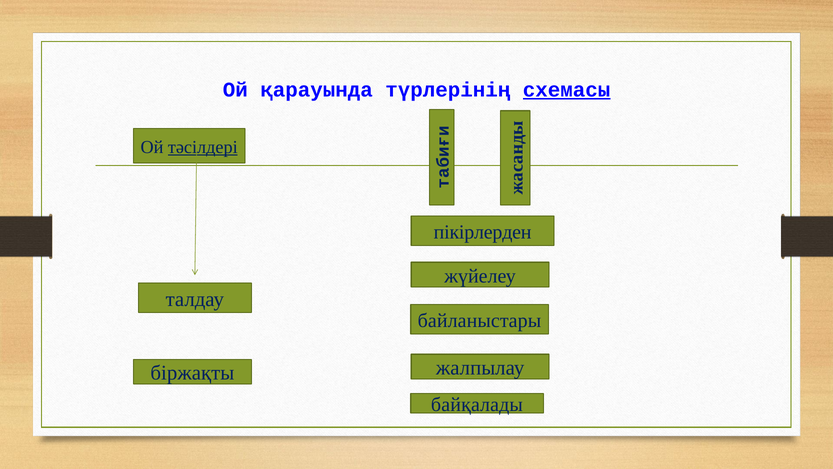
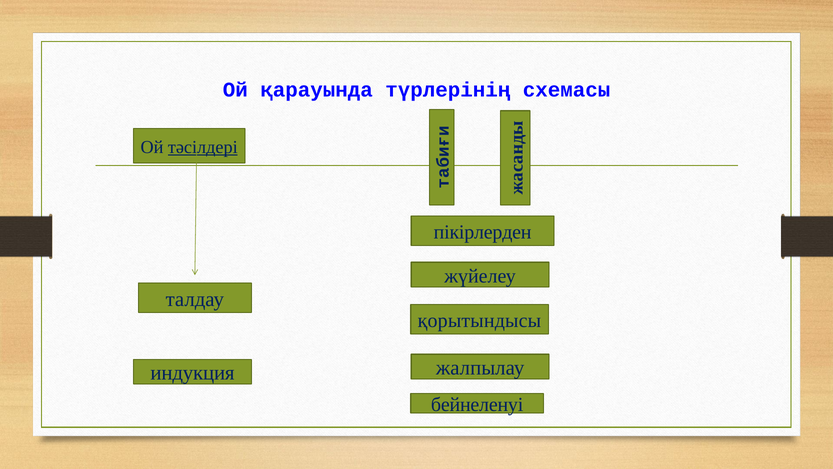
схемасы underline: present -> none (567, 90)
байланыстары: байланыстары -> қорытындысы (479, 320)
біржақты: біржақты -> индукция (193, 373)
байқалады: байқалады -> бейнеленуі (477, 404)
